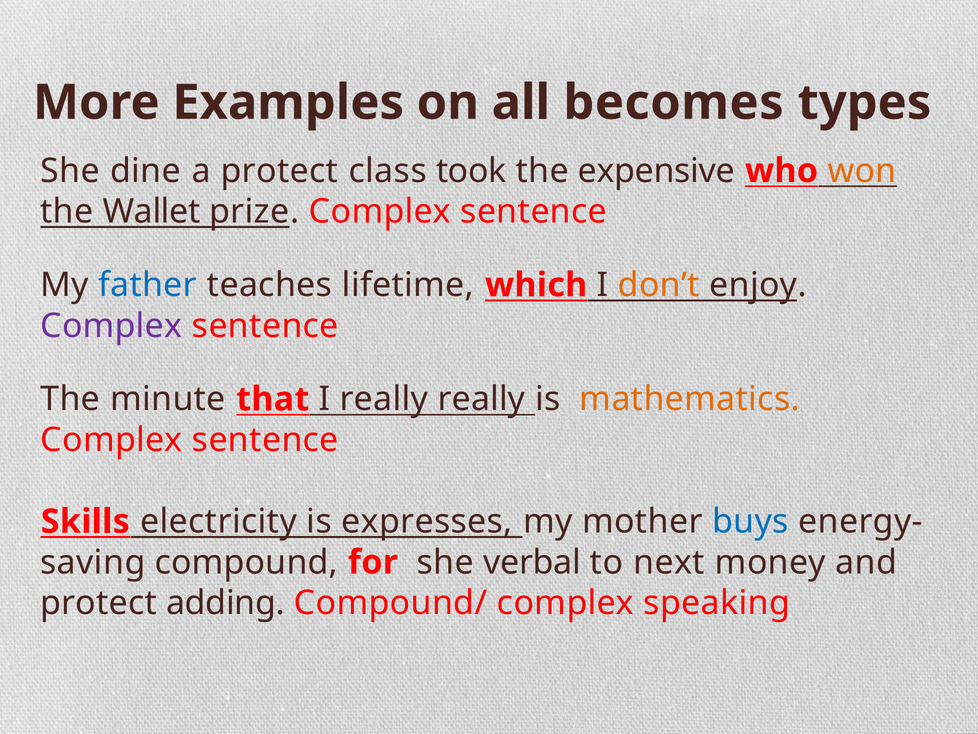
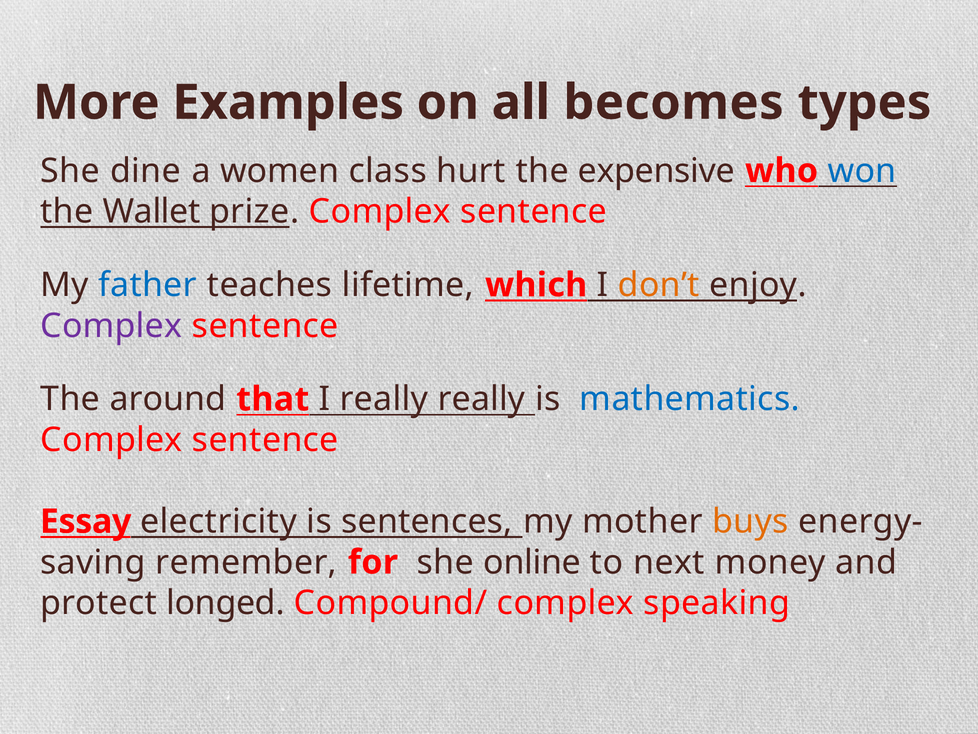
a protect: protect -> women (280, 171)
took: took -> hurt (471, 171)
won colour: orange -> blue (862, 171)
minute: minute -> around (168, 399)
mathematics colour: orange -> blue (690, 399)
Skills: Skills -> Essay (86, 521)
expresses: expresses -> sentences (427, 521)
buys colour: blue -> orange (750, 521)
compound: compound -> remember (246, 562)
verbal: verbal -> online (532, 562)
adding: adding -> longed (225, 603)
